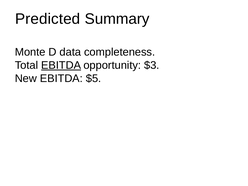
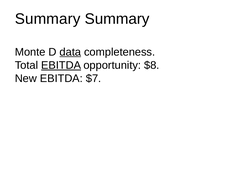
Predicted: Predicted -> Summary (48, 19)
data underline: none -> present (70, 52)
$3: $3 -> $8 (152, 65)
$5: $5 -> $7 (94, 78)
